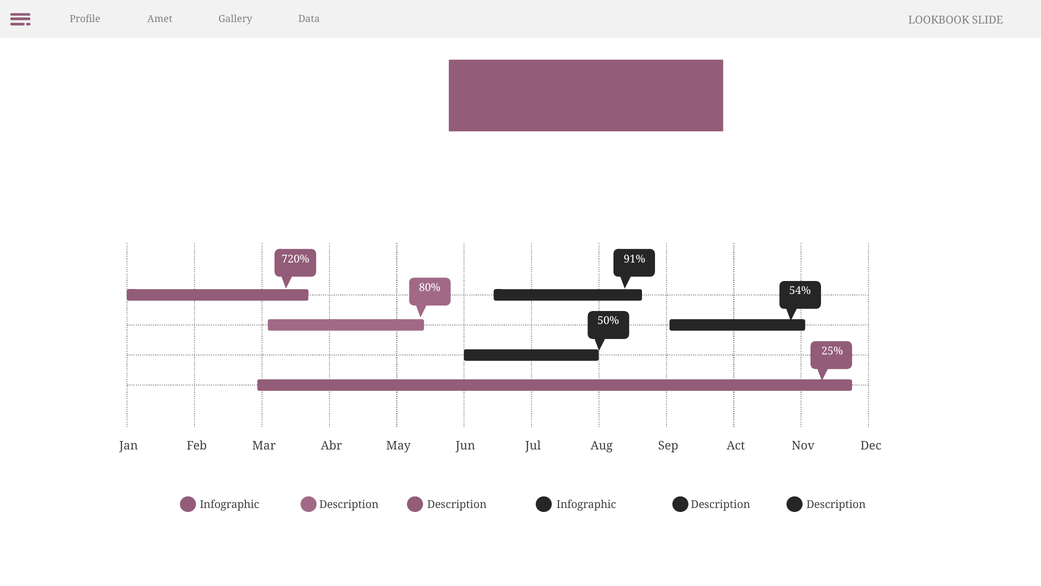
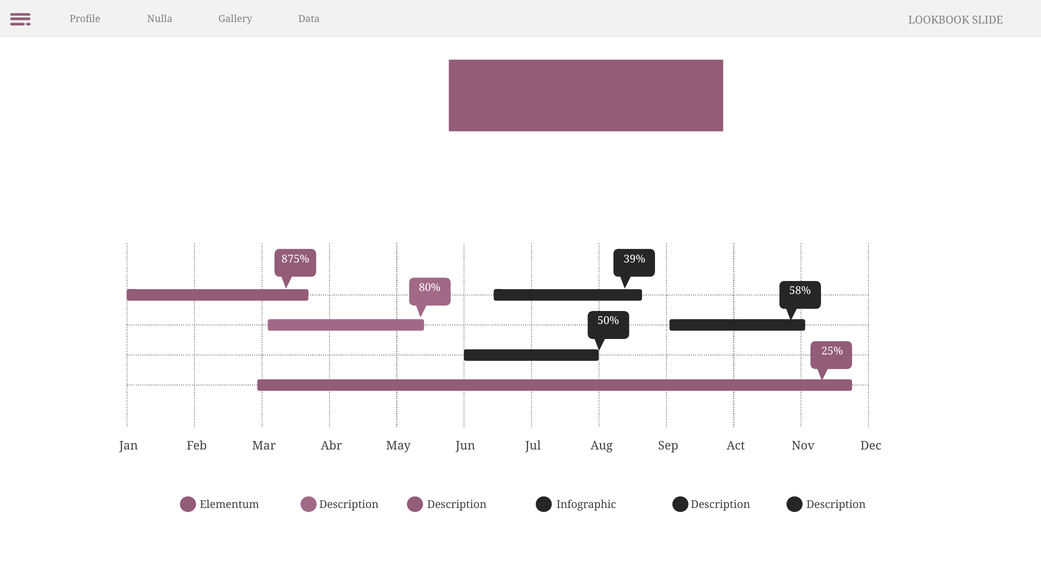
Amet: Amet -> Nulla (160, 19)
720%: 720% -> 875% (296, 259)
91%: 91% -> 39% (635, 259)
54%: 54% -> 58% (800, 290)
Infographic: Infographic -> Elementum (230, 504)
